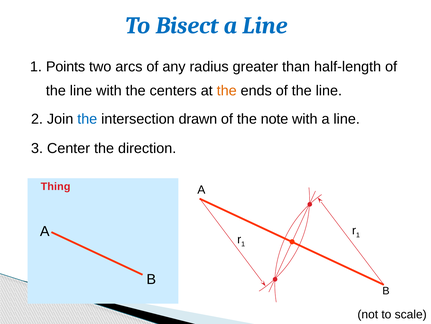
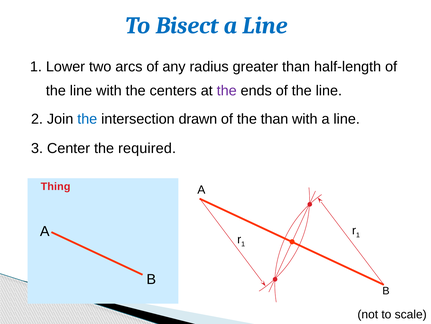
Points: Points -> Lower (65, 66)
the colour: orange -> purple (227, 91)
the note: note -> than (275, 119)
direction: direction -> required (147, 148)
